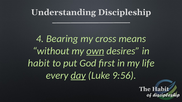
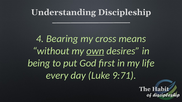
habit: habit -> being (39, 63)
day underline: present -> none (78, 76)
9:56: 9:56 -> 9:71 (124, 76)
